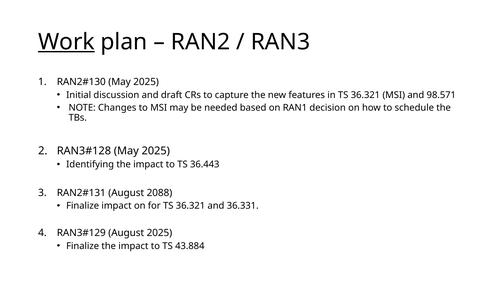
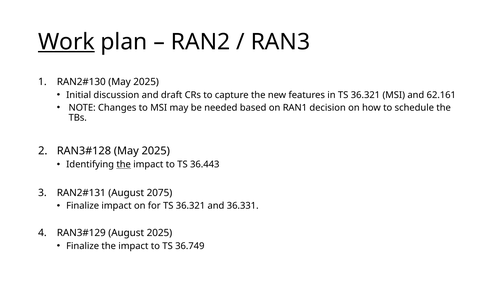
98.571: 98.571 -> 62.161 (441, 95)
the underline: none -> present (124, 165)
2088: 2088 -> 2075 (159, 193)
43.884: 43.884 -> 36.749 (190, 246)
